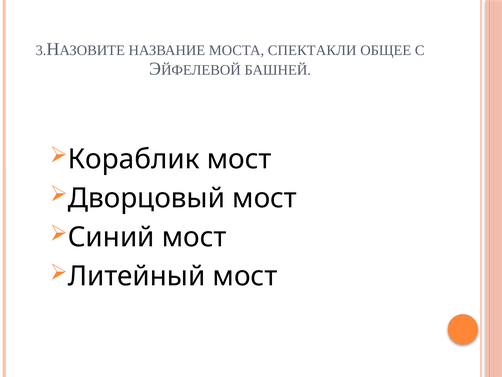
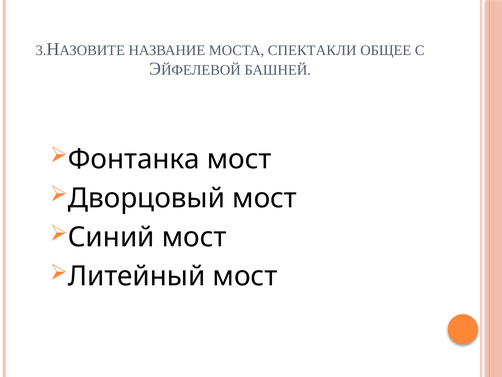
Кораблик: Кораблик -> Фонтанка (134, 159)
